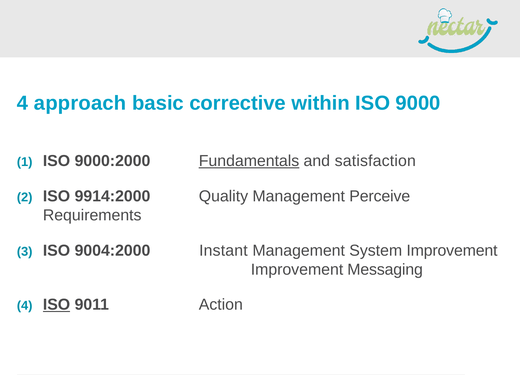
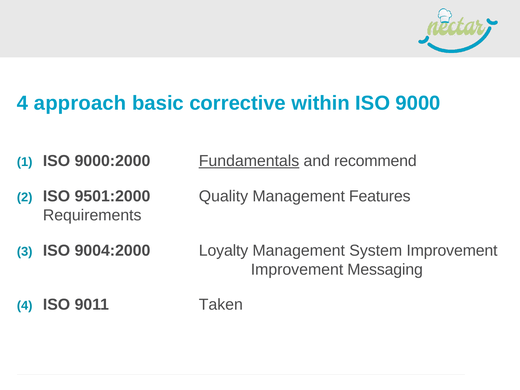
satisfaction: satisfaction -> recommend (375, 161)
9914:2000: 9914:2000 -> 9501:2000 (112, 196)
Perceive: Perceive -> Features (380, 196)
Instant: Instant -> Loyalty (224, 250)
ISO underline: present -> none (57, 305)
Action: Action -> Taken (221, 305)
